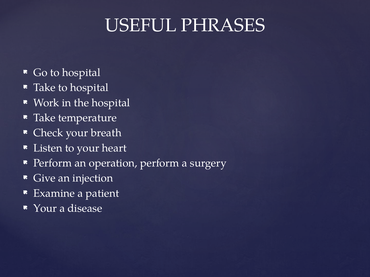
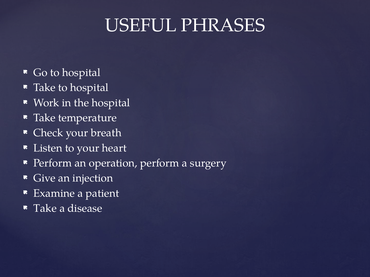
Your: Your -> Take (45, 209)
